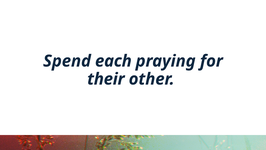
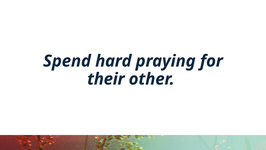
each: each -> hard (113, 61)
